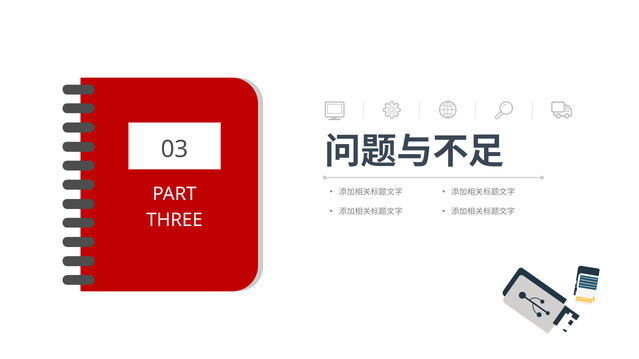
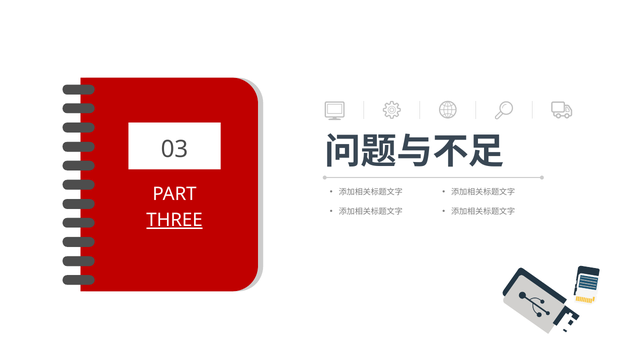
THREE underline: none -> present (174, 221)
